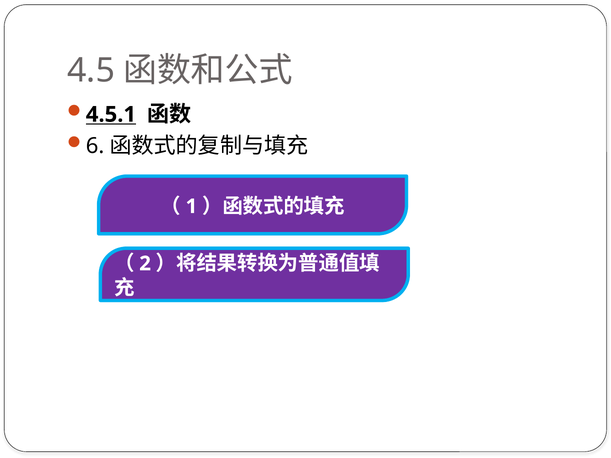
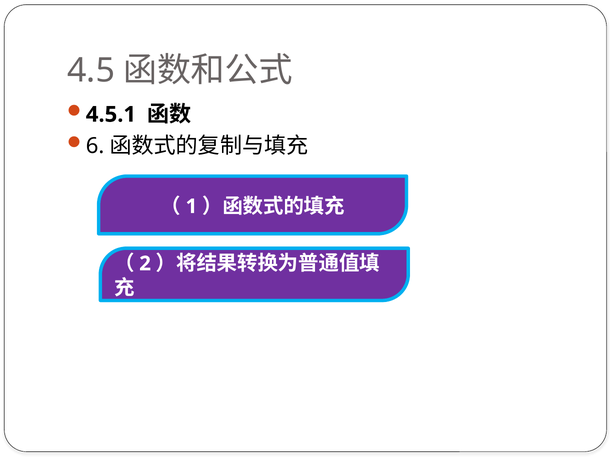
4.5.1 underline: present -> none (111, 115)
